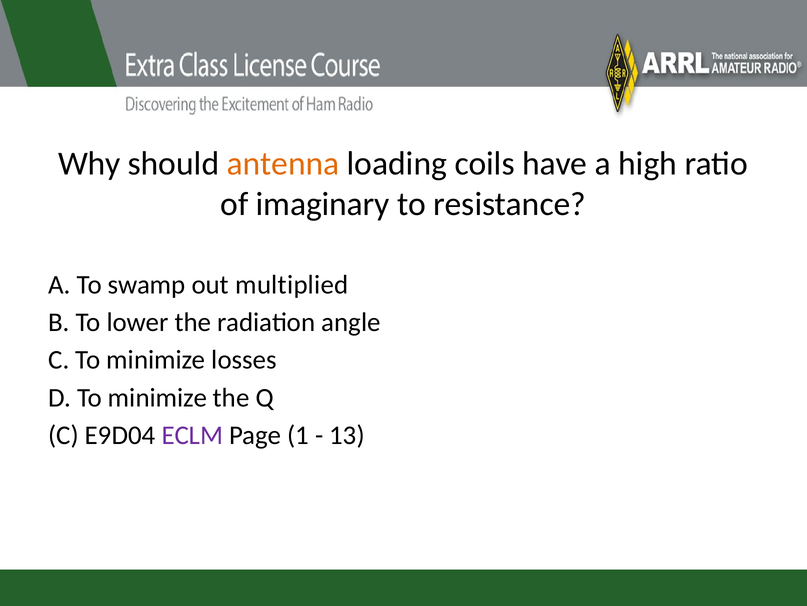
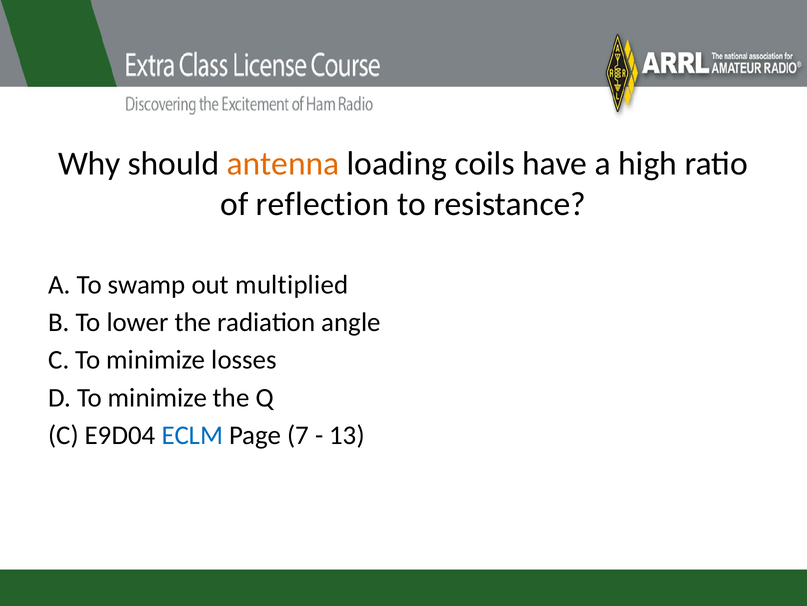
imaginary: imaginary -> reflection (323, 204)
ECLM colour: purple -> blue (192, 435)
1: 1 -> 7 (298, 435)
